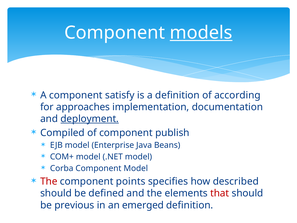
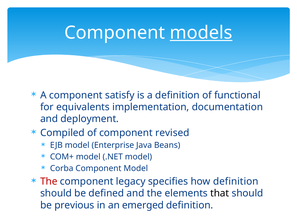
according: according -> functional (237, 95)
approaches: approaches -> equivalents (83, 107)
deployment underline: present -> none (90, 119)
publish: publish -> revised (172, 133)
points: points -> legacy (131, 181)
how described: described -> definition (236, 181)
that colour: red -> black (220, 193)
